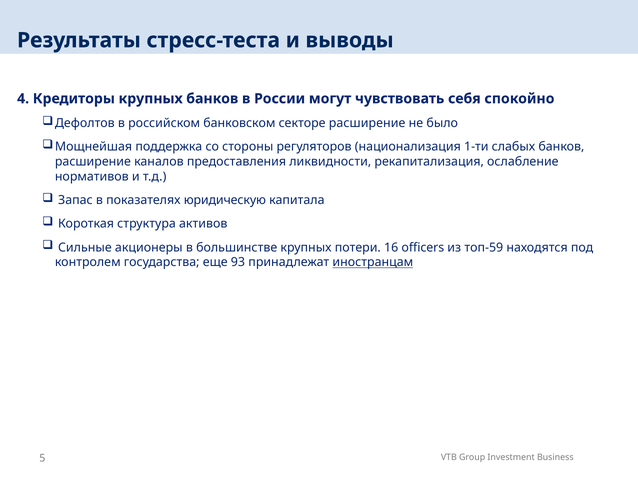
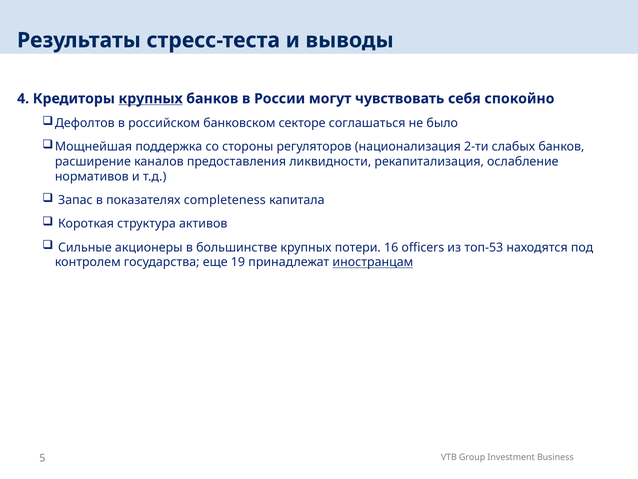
крупных underline: none -> present (151, 99)
секторе расширение: расширение -> соглашаться (367, 123)
1-ти: 1-ти -> 2-ти (476, 147)
юридическую: юридическую -> completeness (225, 200)
топ-59: топ-59 -> топ-53 (484, 247)
93: 93 -> 19 (238, 262)
